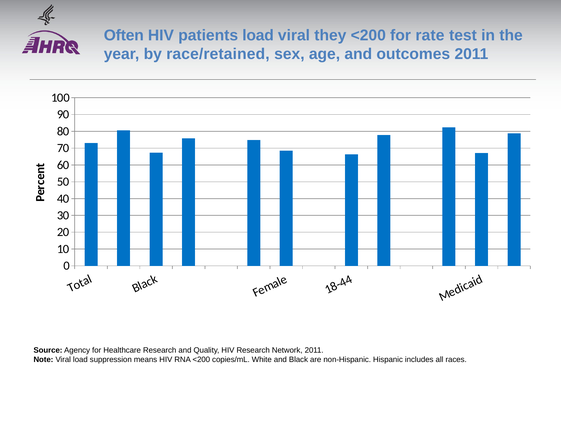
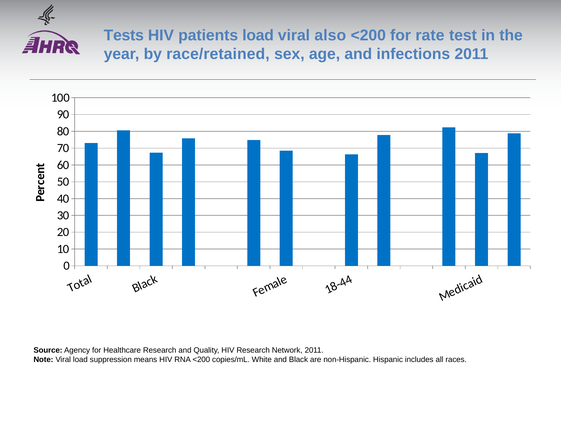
Often: Often -> Tests (124, 35)
they: they -> also (330, 35)
outcomes: outcomes -> infections (413, 54)
